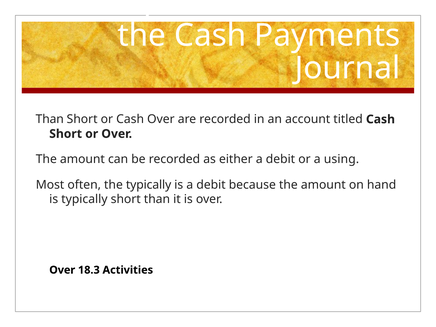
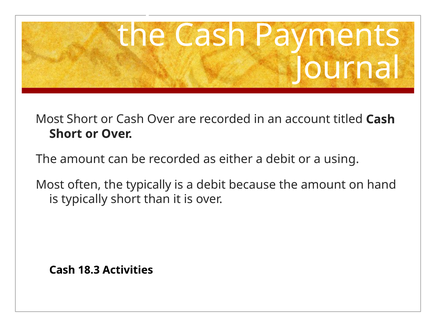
Than: Than -> Most (50, 119)
Over: Over -> Cash (62, 270)
